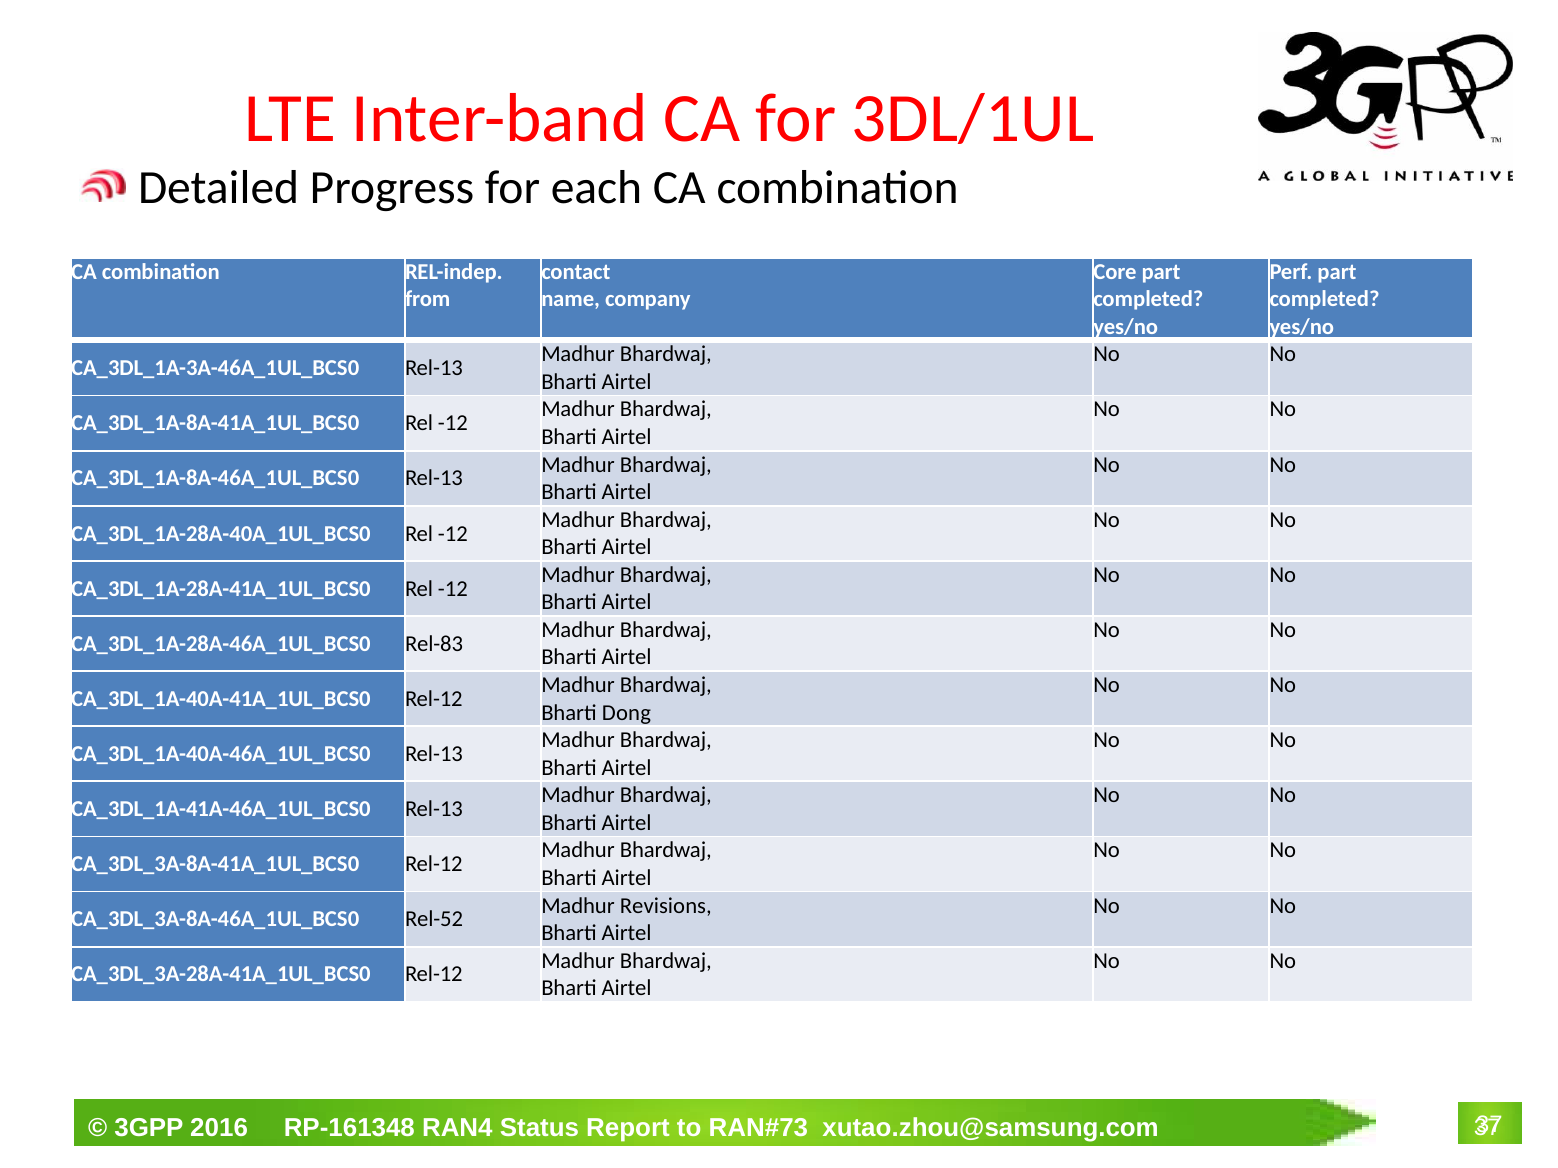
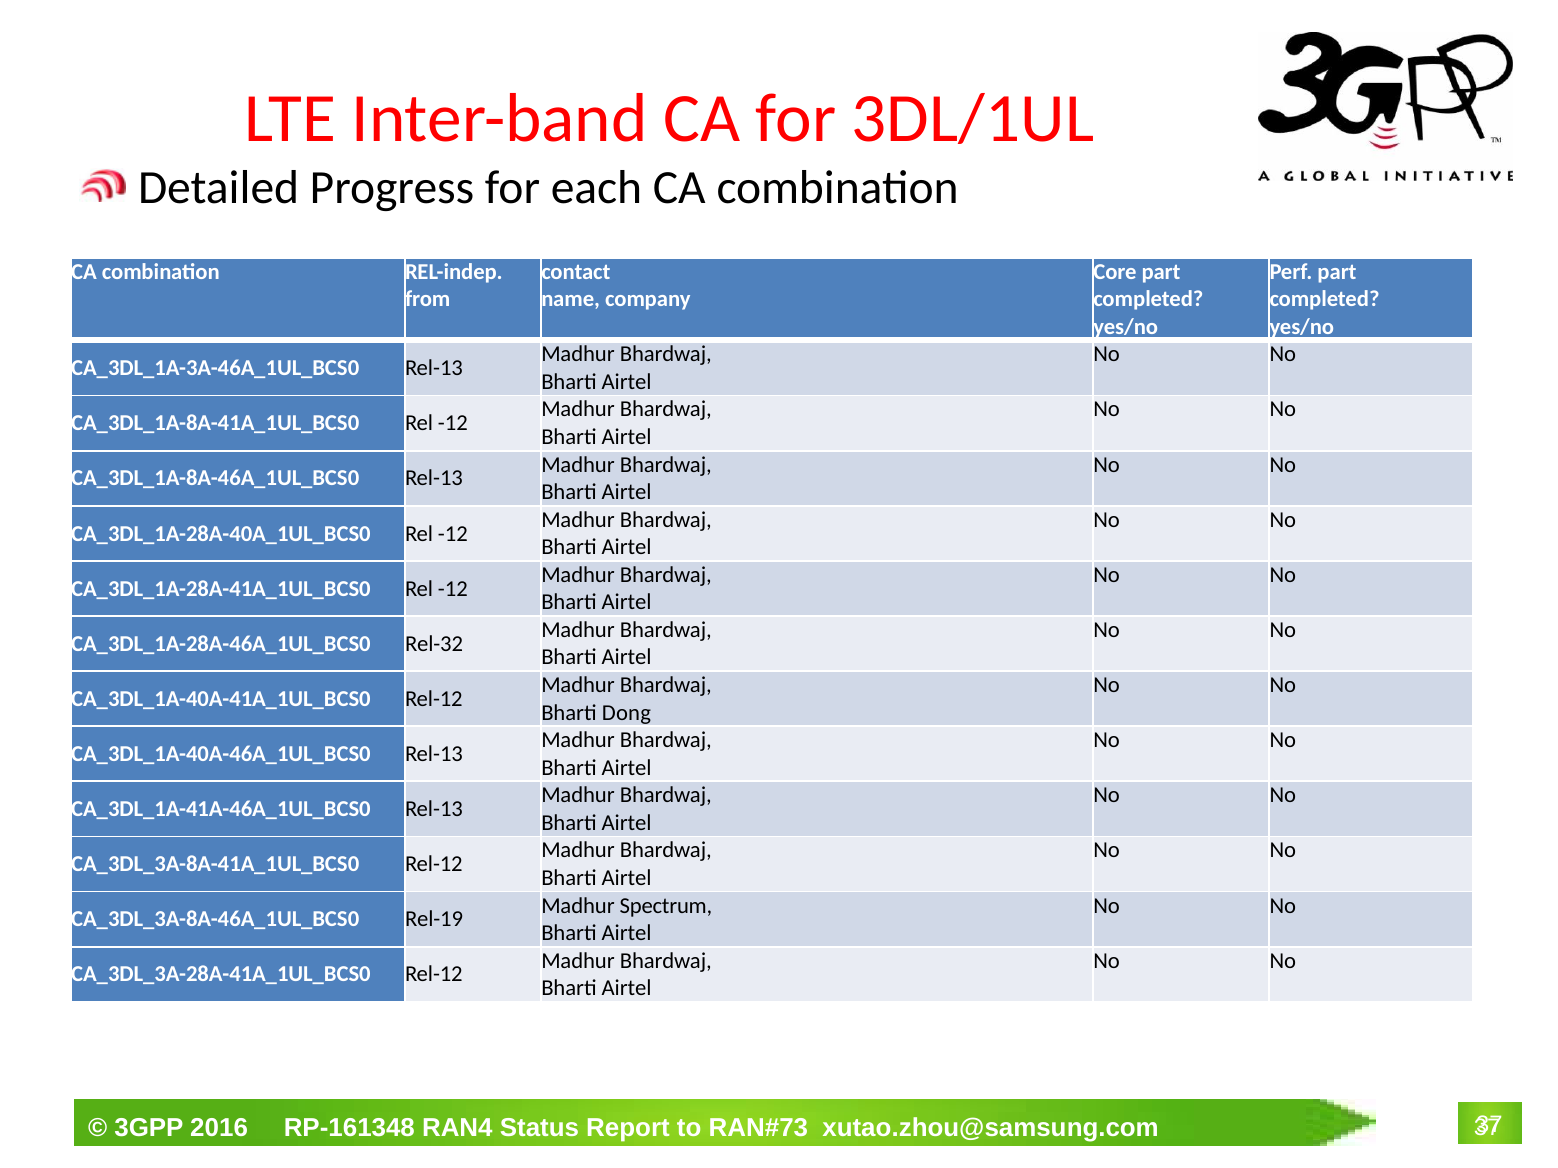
Rel-83: Rel-83 -> Rel-32 (434, 644)
Revisions: Revisions -> Spectrum (666, 906)
Rel-52: Rel-52 -> Rel-19 (434, 920)
